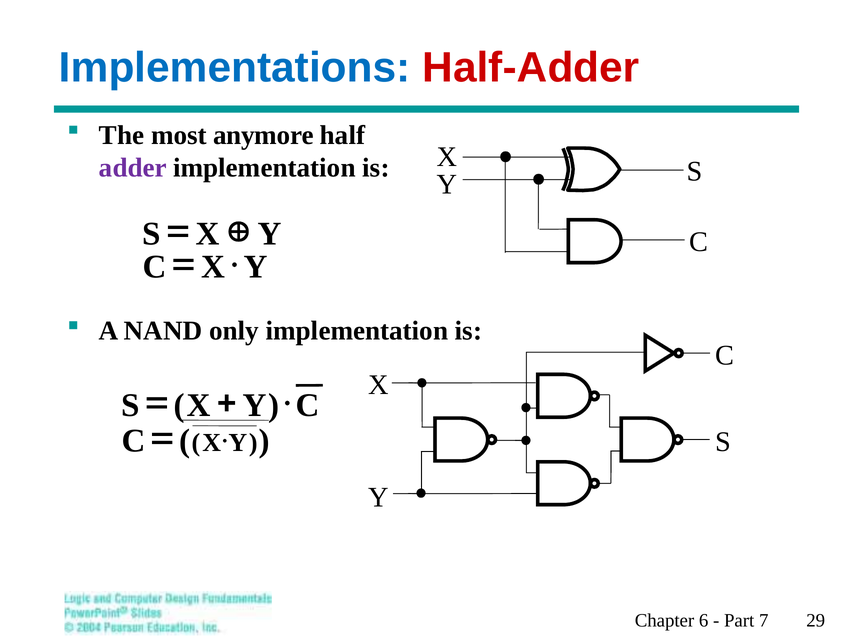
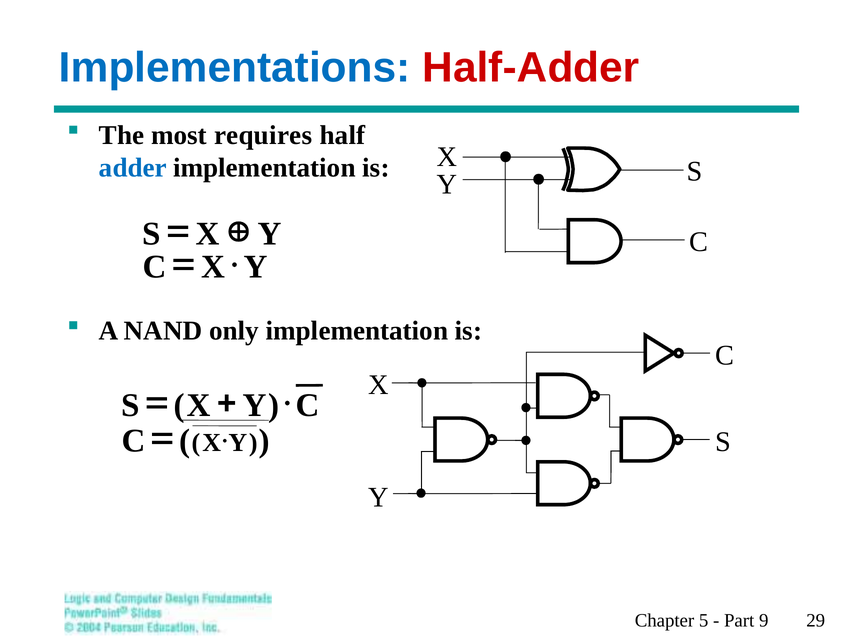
anymore: anymore -> requires (263, 135)
adder colour: purple -> blue (133, 168)
6: 6 -> 5 (704, 620)
7: 7 -> 9 (764, 620)
